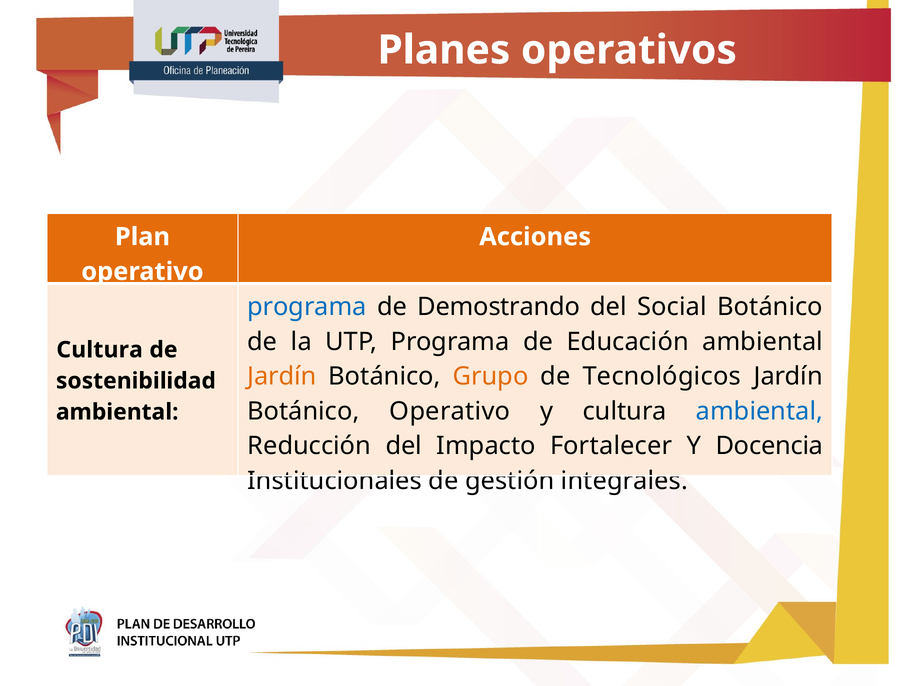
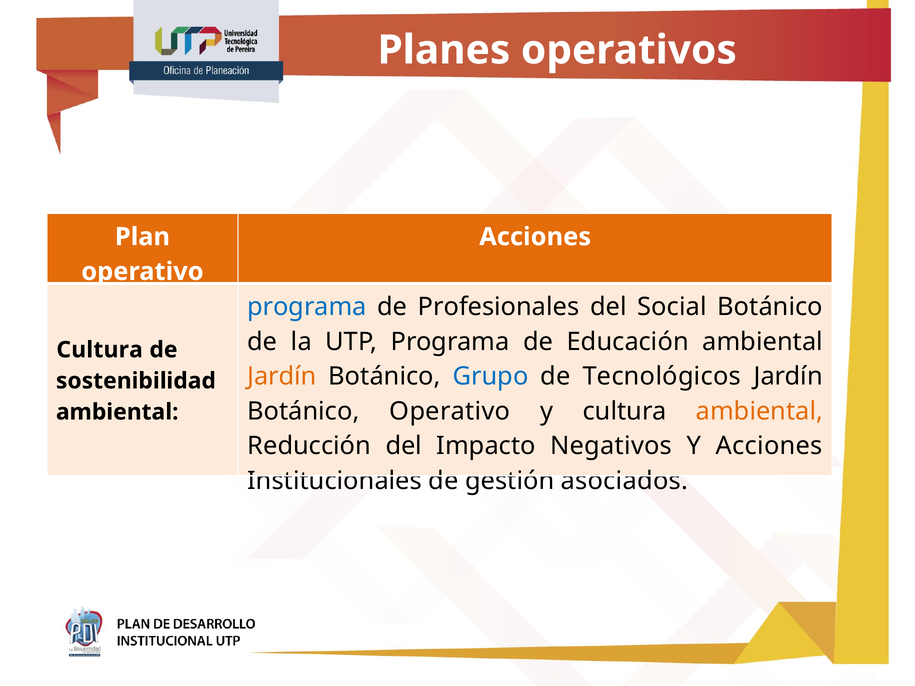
Demostrando: Demostrando -> Profesionales (499, 307)
Grupo colour: orange -> blue (490, 377)
ambiental colour: blue -> orange (759, 411)
Fortalecer: Fortalecer -> Negativos (611, 446)
Y Docencia: Docencia -> Acciones (769, 446)
integrales: integrales -> asociados (624, 481)
